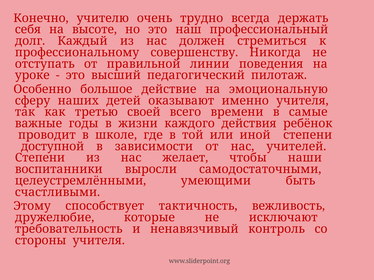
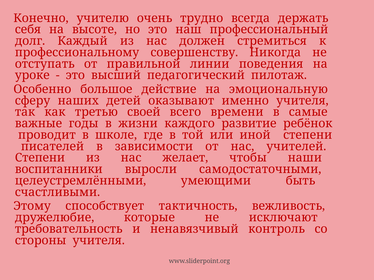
действия: действия -> развитие (249, 124)
доступной: доступной -> писателей (52, 147)
